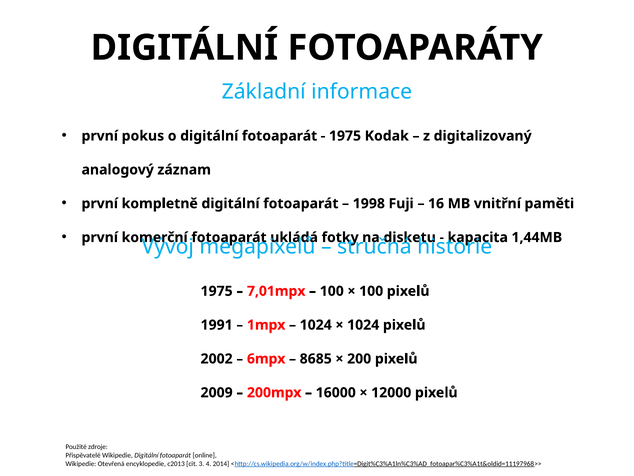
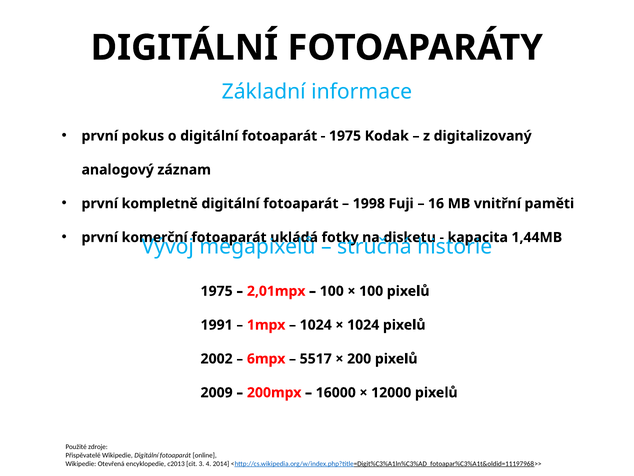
7,01mpx: 7,01mpx -> 2,01mpx (276, 291)
8685: 8685 -> 5517 (316, 358)
